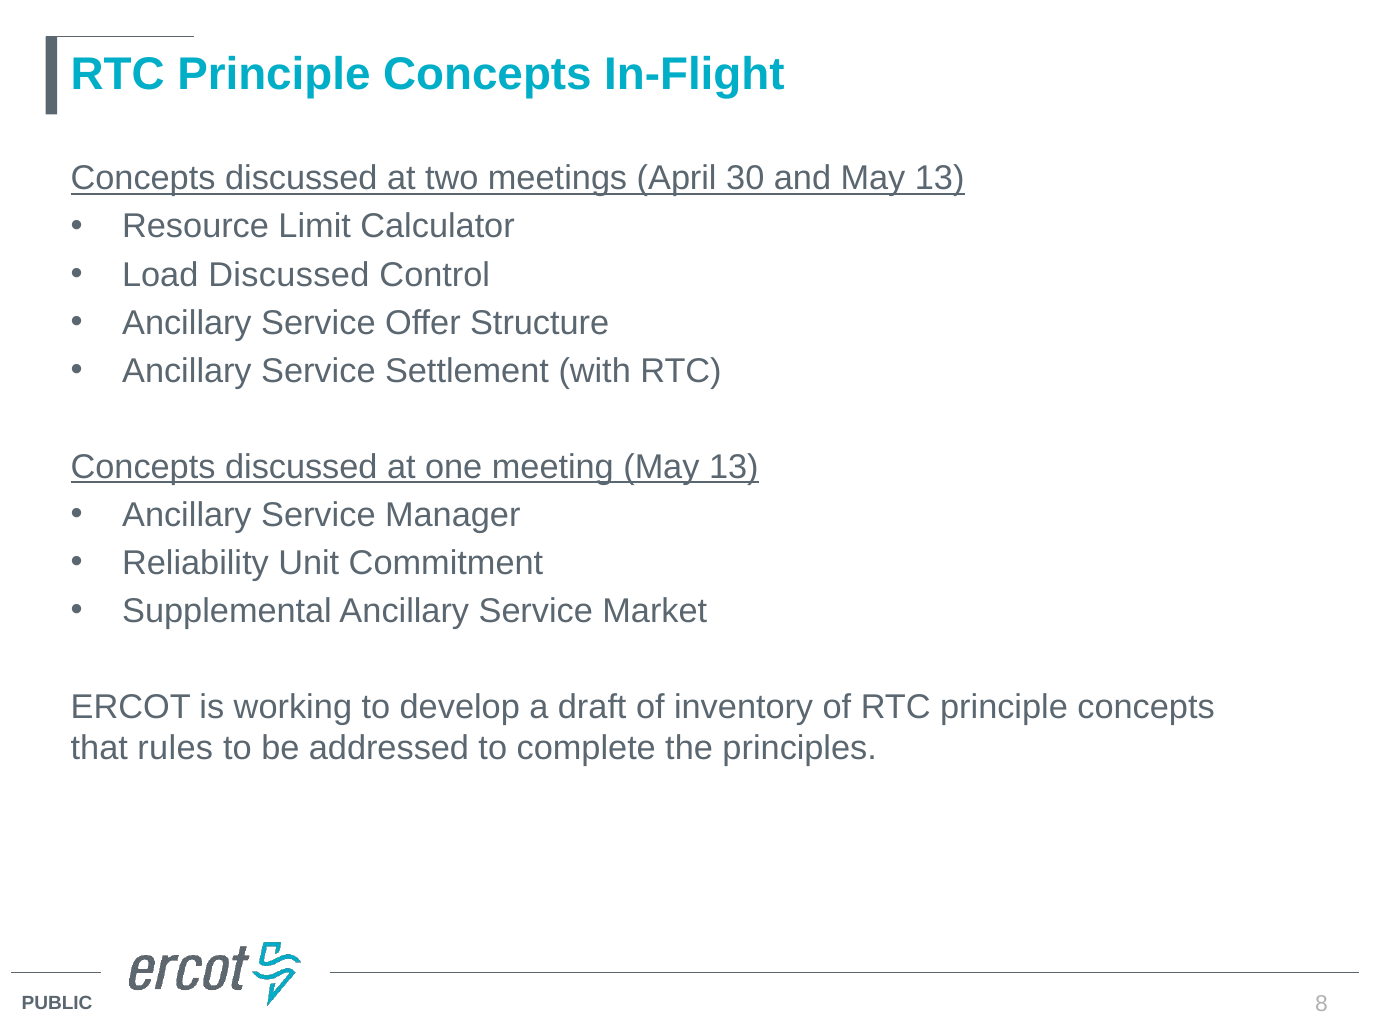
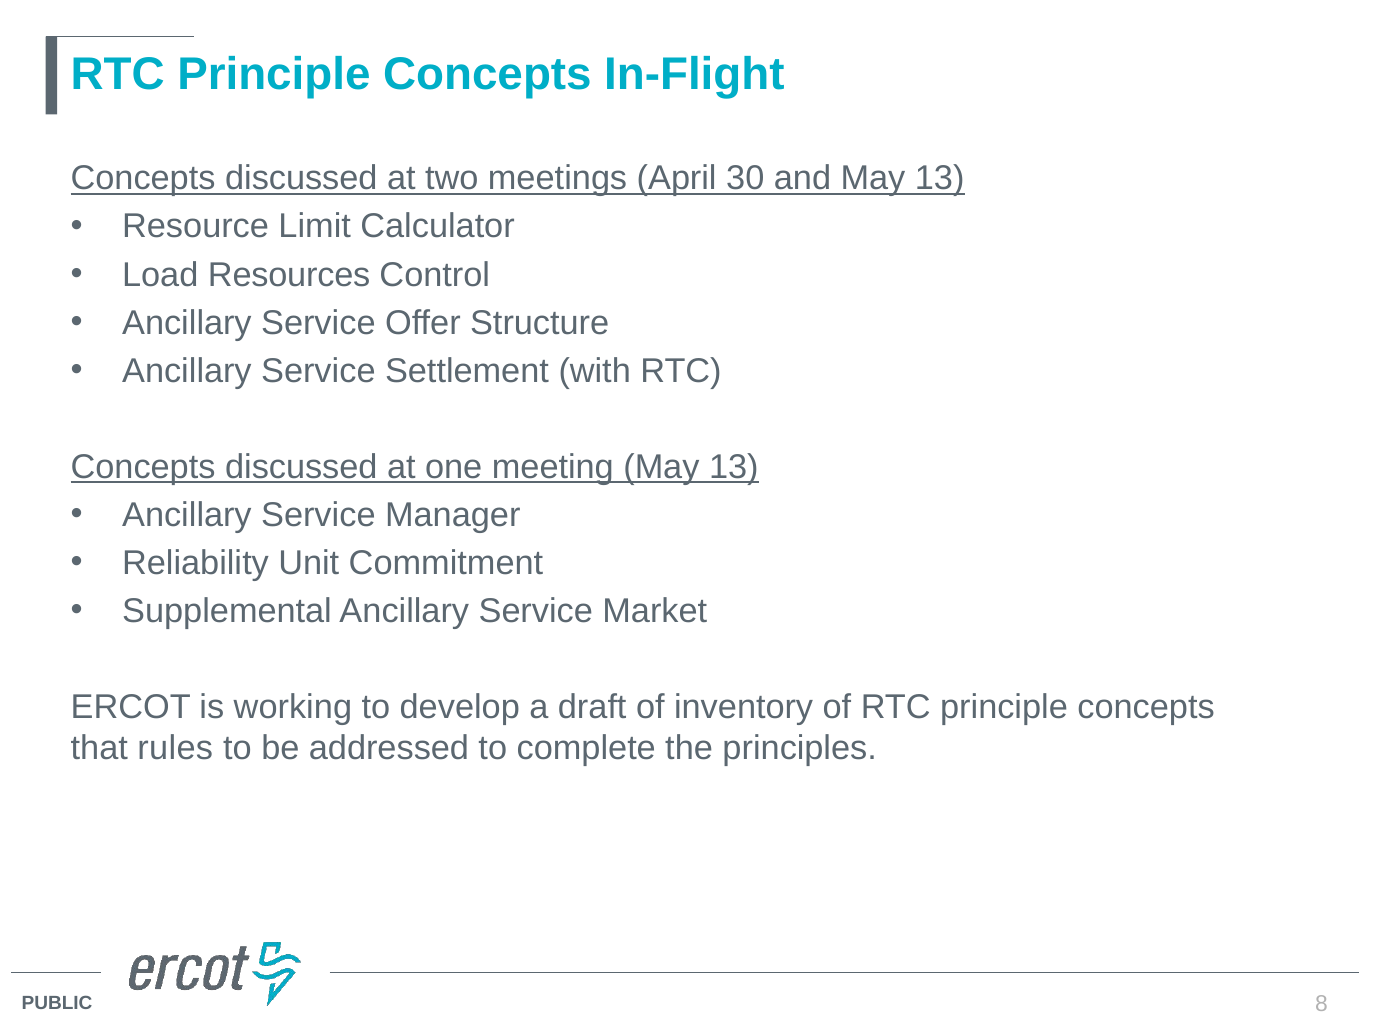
Load Discussed: Discussed -> Resources (289, 275)
